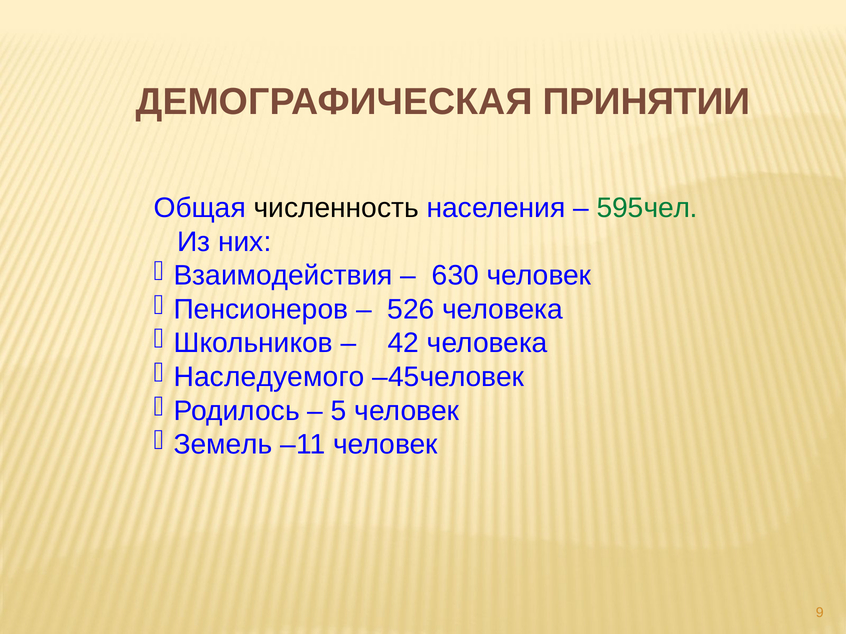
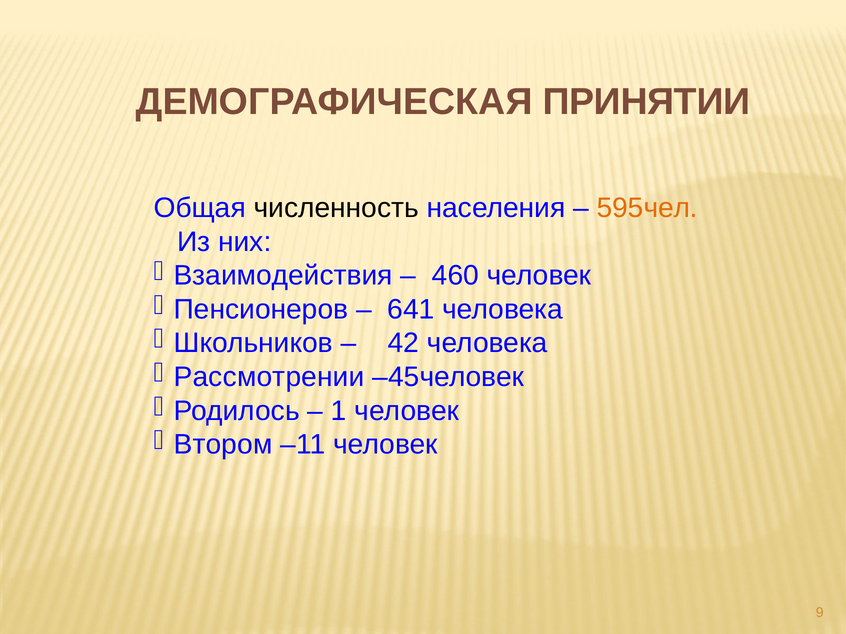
595чел colour: green -> orange (647, 208)
630: 630 -> 460 (455, 276)
526: 526 -> 641 (411, 310)
Наследуемого: Наследуемого -> Рассмотрении (269, 377)
5: 5 -> 1 (339, 411)
Земель: Земель -> Втором (223, 445)
